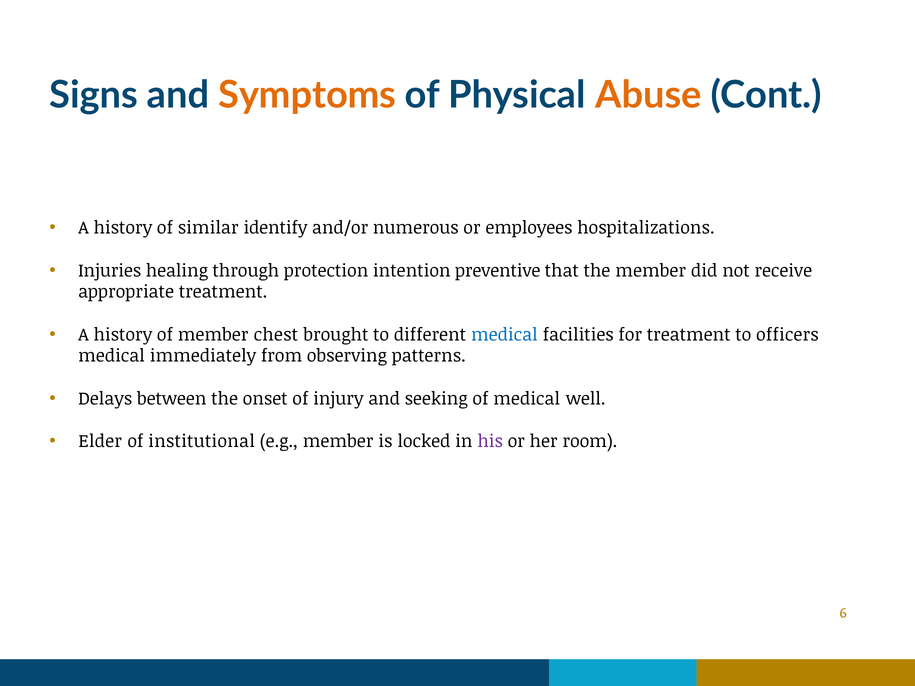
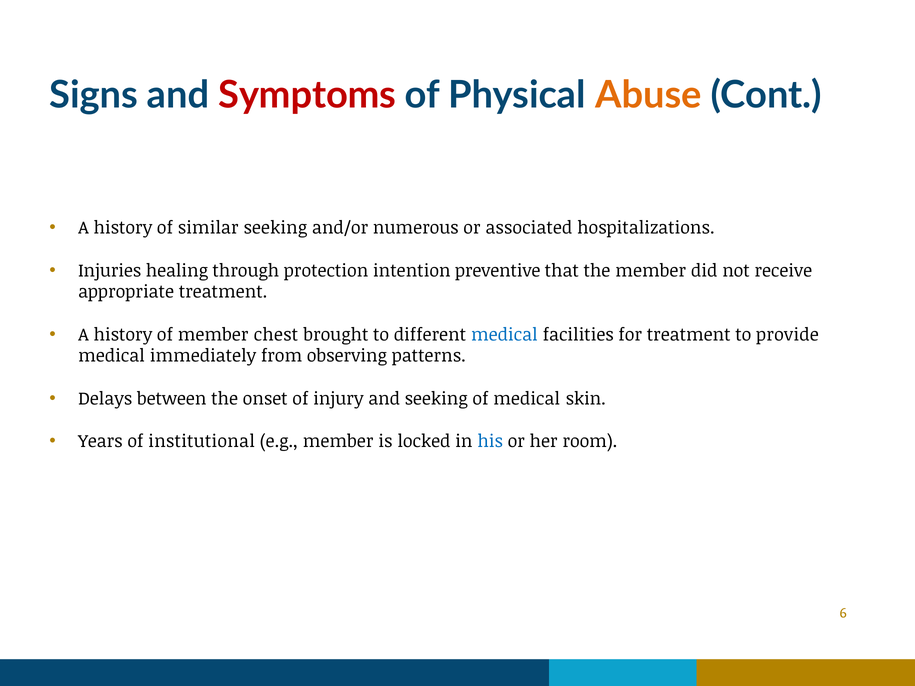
Symptoms colour: orange -> red (307, 95)
similar identify: identify -> seeking (275, 228)
employees: employees -> associated (529, 228)
officers: officers -> provide (787, 335)
well: well -> skin (586, 399)
Elder: Elder -> Years (100, 442)
his colour: purple -> blue (490, 442)
